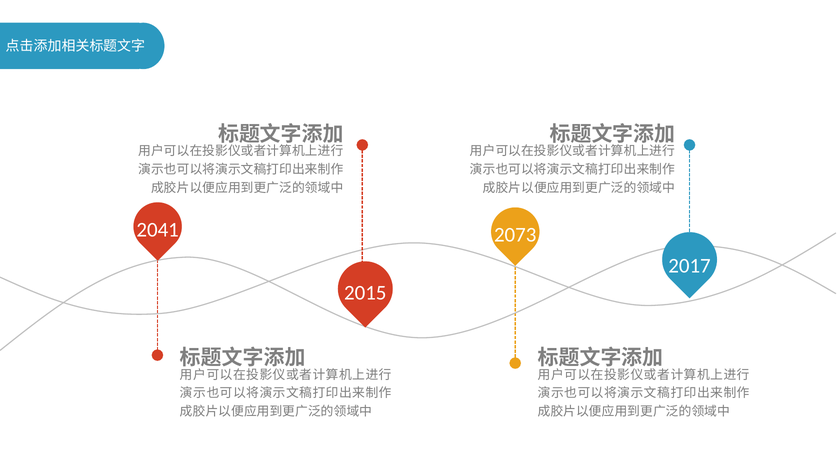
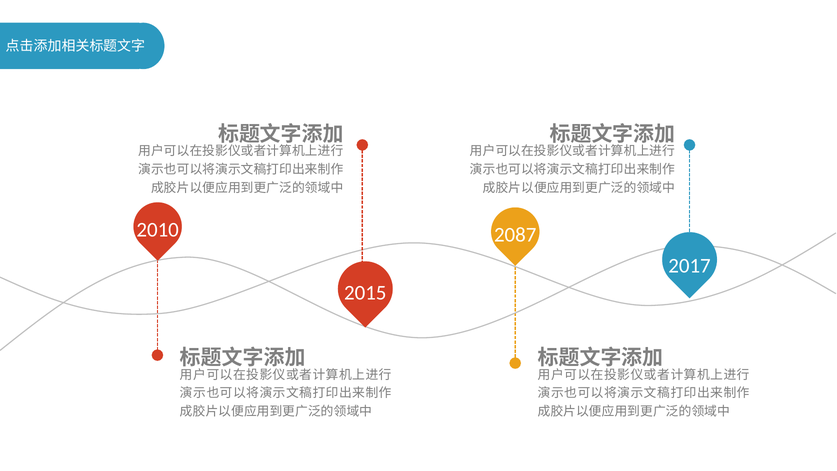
2041: 2041 -> 2010 (158, 230)
2073: 2073 -> 2087 (515, 235)
